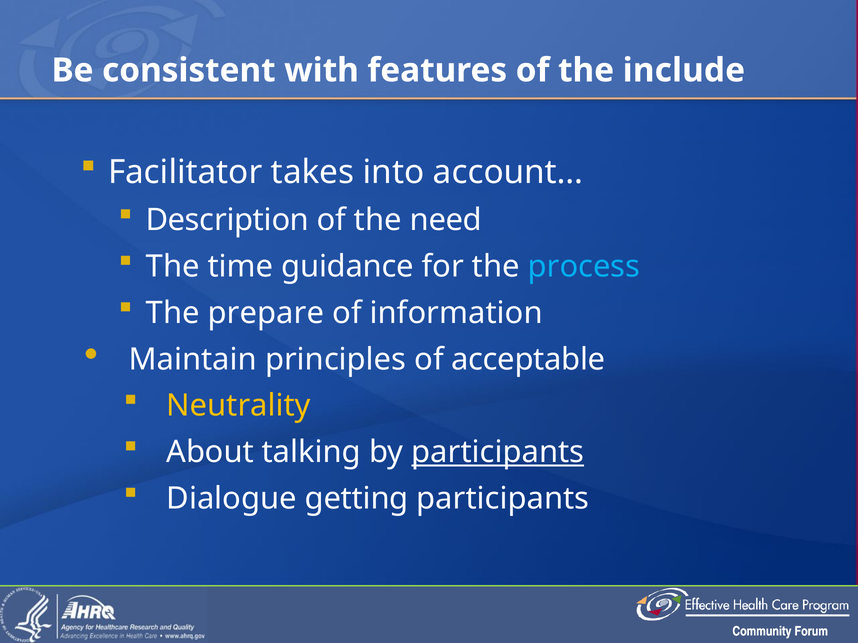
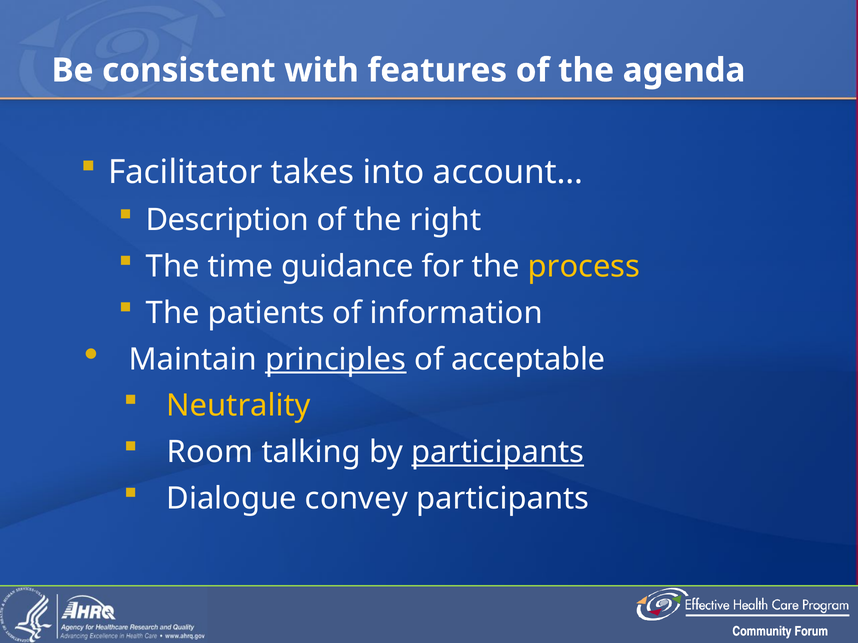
include: include -> agenda (684, 70)
need: need -> right (446, 220)
process colour: light blue -> yellow (584, 267)
prepare: prepare -> patients (266, 313)
principles underline: none -> present (336, 360)
About: About -> Room (210, 452)
getting: getting -> convey (356, 499)
